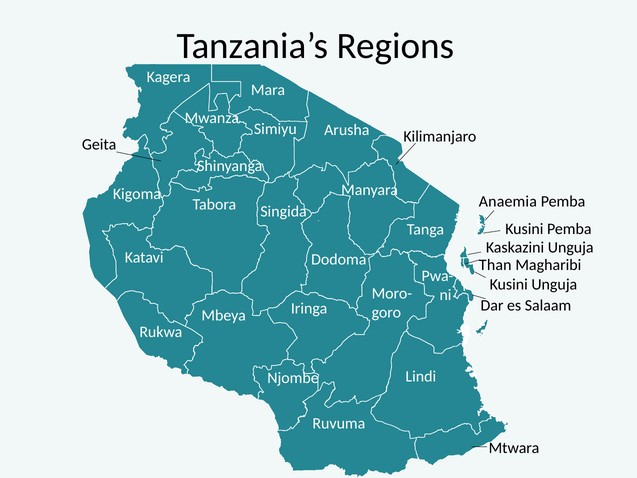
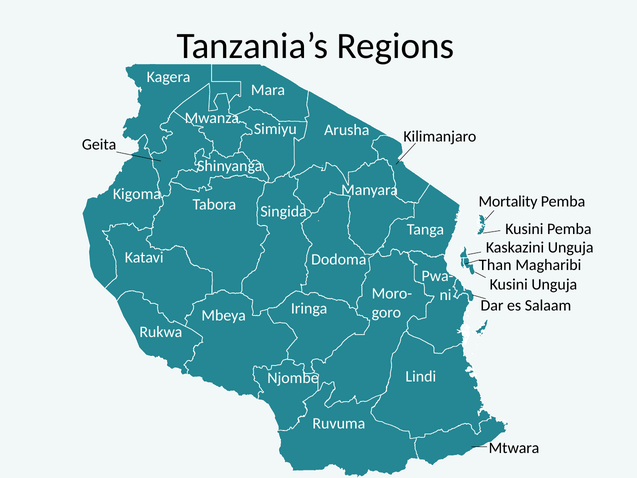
Anaemia: Anaemia -> Mortality (508, 201)
